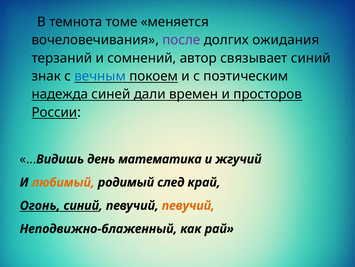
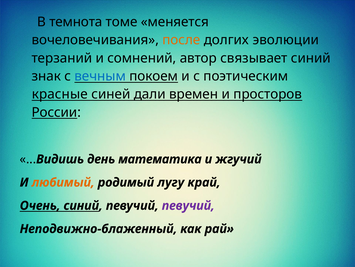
после colour: purple -> orange (181, 40)
ожидания: ожидания -> эволюции (286, 40)
надежда: надежда -> красные (60, 94)
след: след -> лугу (171, 182)
Огонь: Огонь -> Очень (40, 205)
певучий colour: orange -> purple (188, 205)
